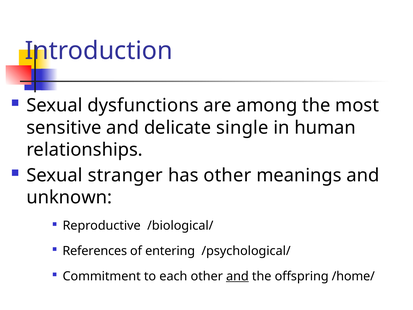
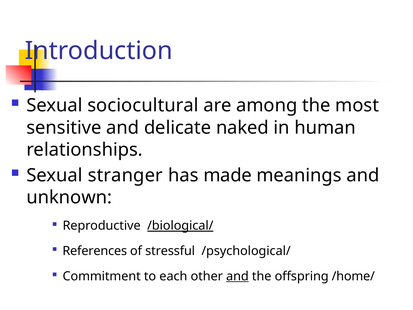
dysfunctions: dysfunctions -> sociocultural (143, 106)
single: single -> naked (242, 128)
has other: other -> made (228, 175)
/biological/ underline: none -> present (180, 226)
entering: entering -> stressful (170, 251)
